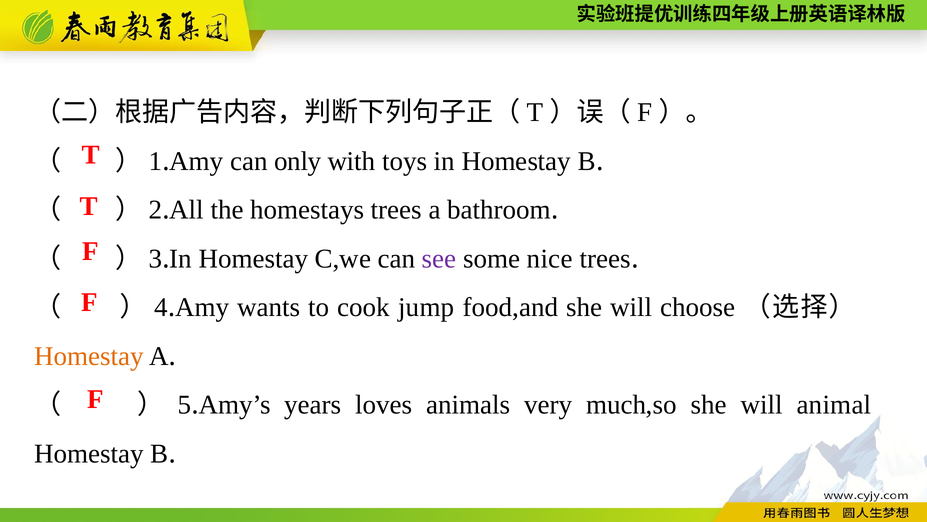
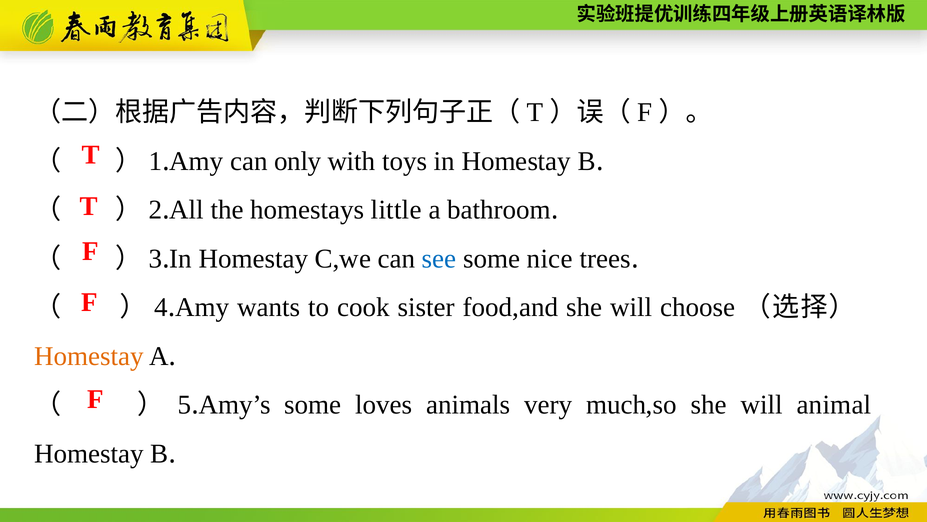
homestays trees: trees -> little (396, 210)
see colour: purple -> blue (439, 259)
jump: jump -> sister (426, 307)
years: years -> some (313, 405)
